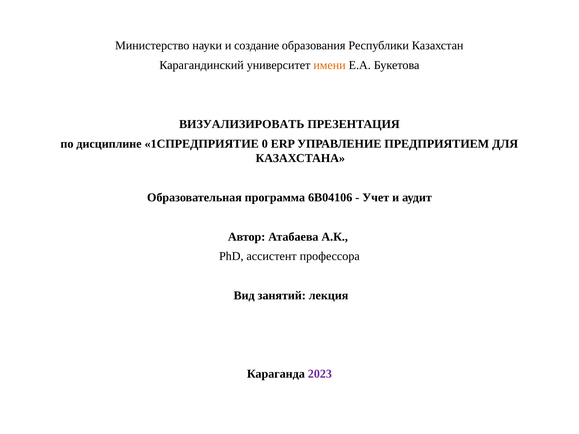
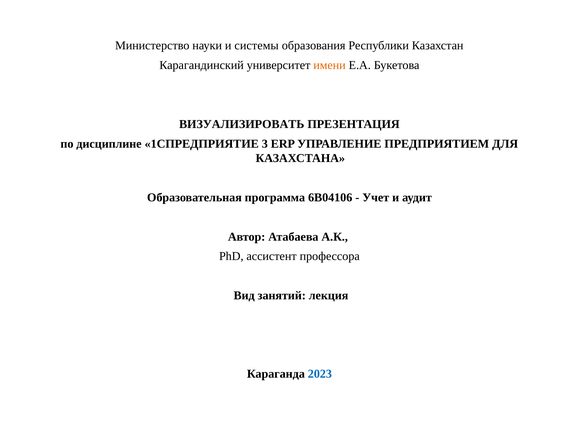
создание: создание -> системы (257, 46)
0: 0 -> 3 (265, 144)
2023 colour: purple -> blue (320, 374)
